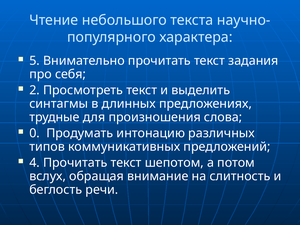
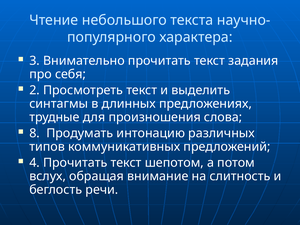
5: 5 -> 3 (35, 61)
0: 0 -> 8 (35, 133)
